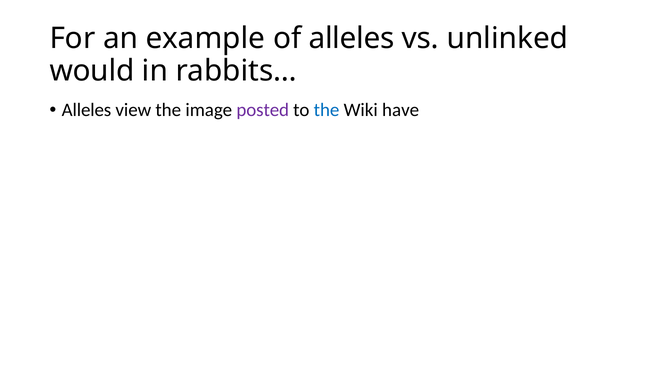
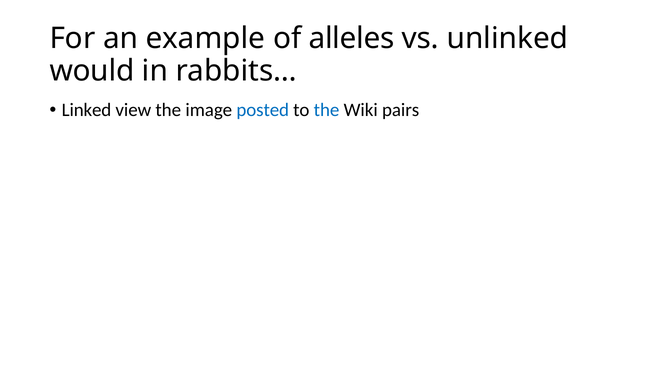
Alleles: Alleles -> Linked (87, 110)
posted colour: purple -> blue (263, 110)
have: have -> pairs (401, 110)
